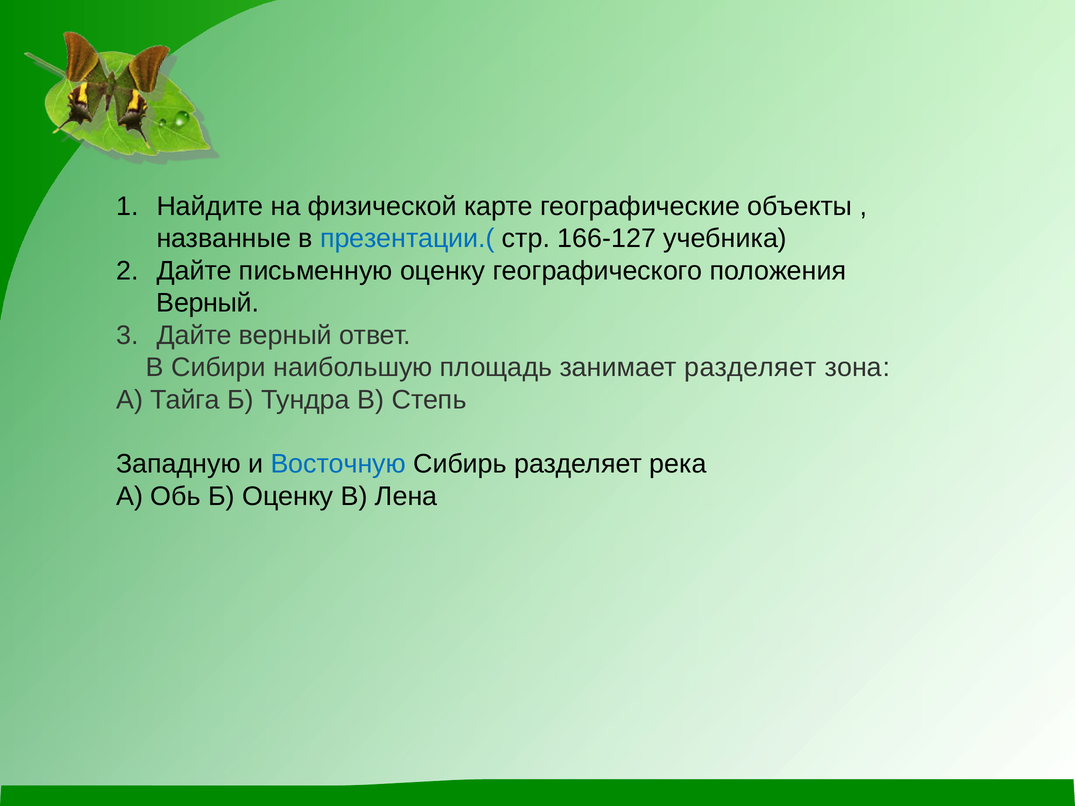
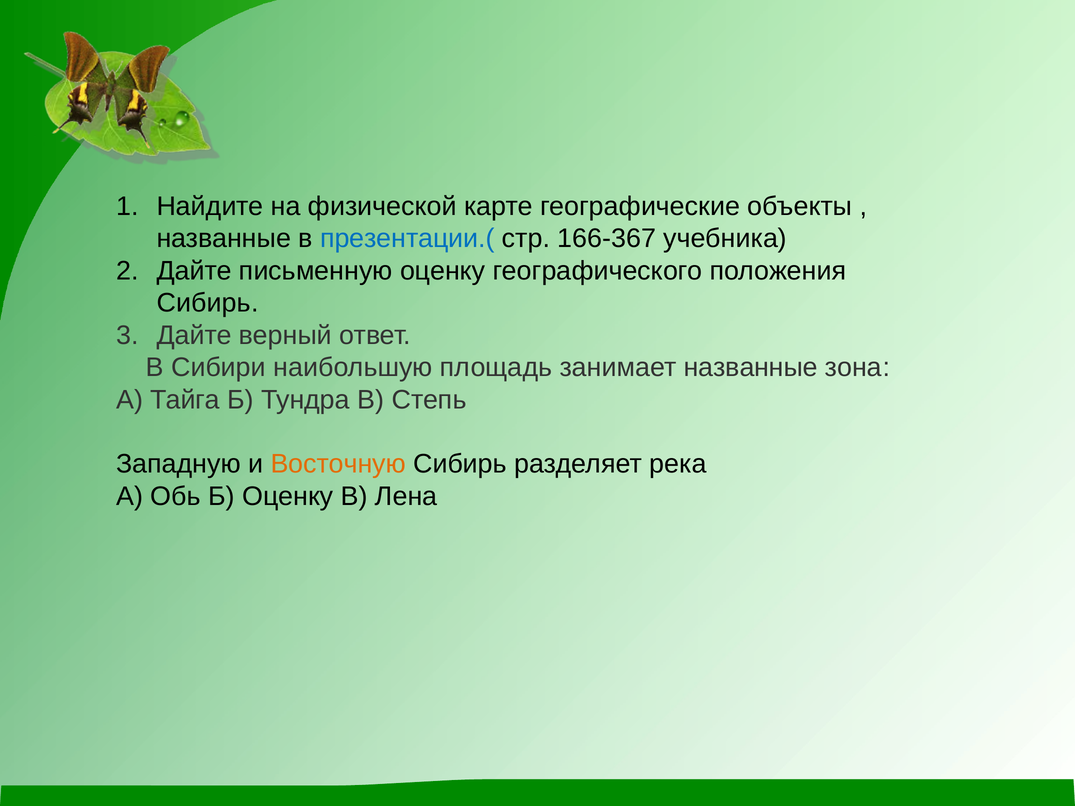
166-127: 166-127 -> 166-367 (607, 239)
Верный: Верный -> Сибирь (208, 303)
занимает разделяет: разделяет -> названные (751, 368)
Восточную colour: blue -> orange (338, 464)
